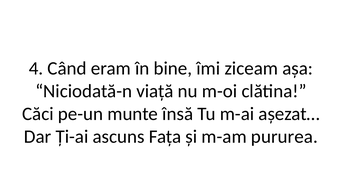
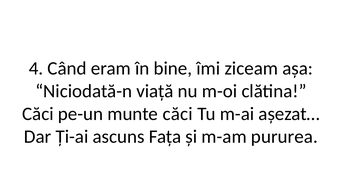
munte însă: însă -> căci (178, 114)
